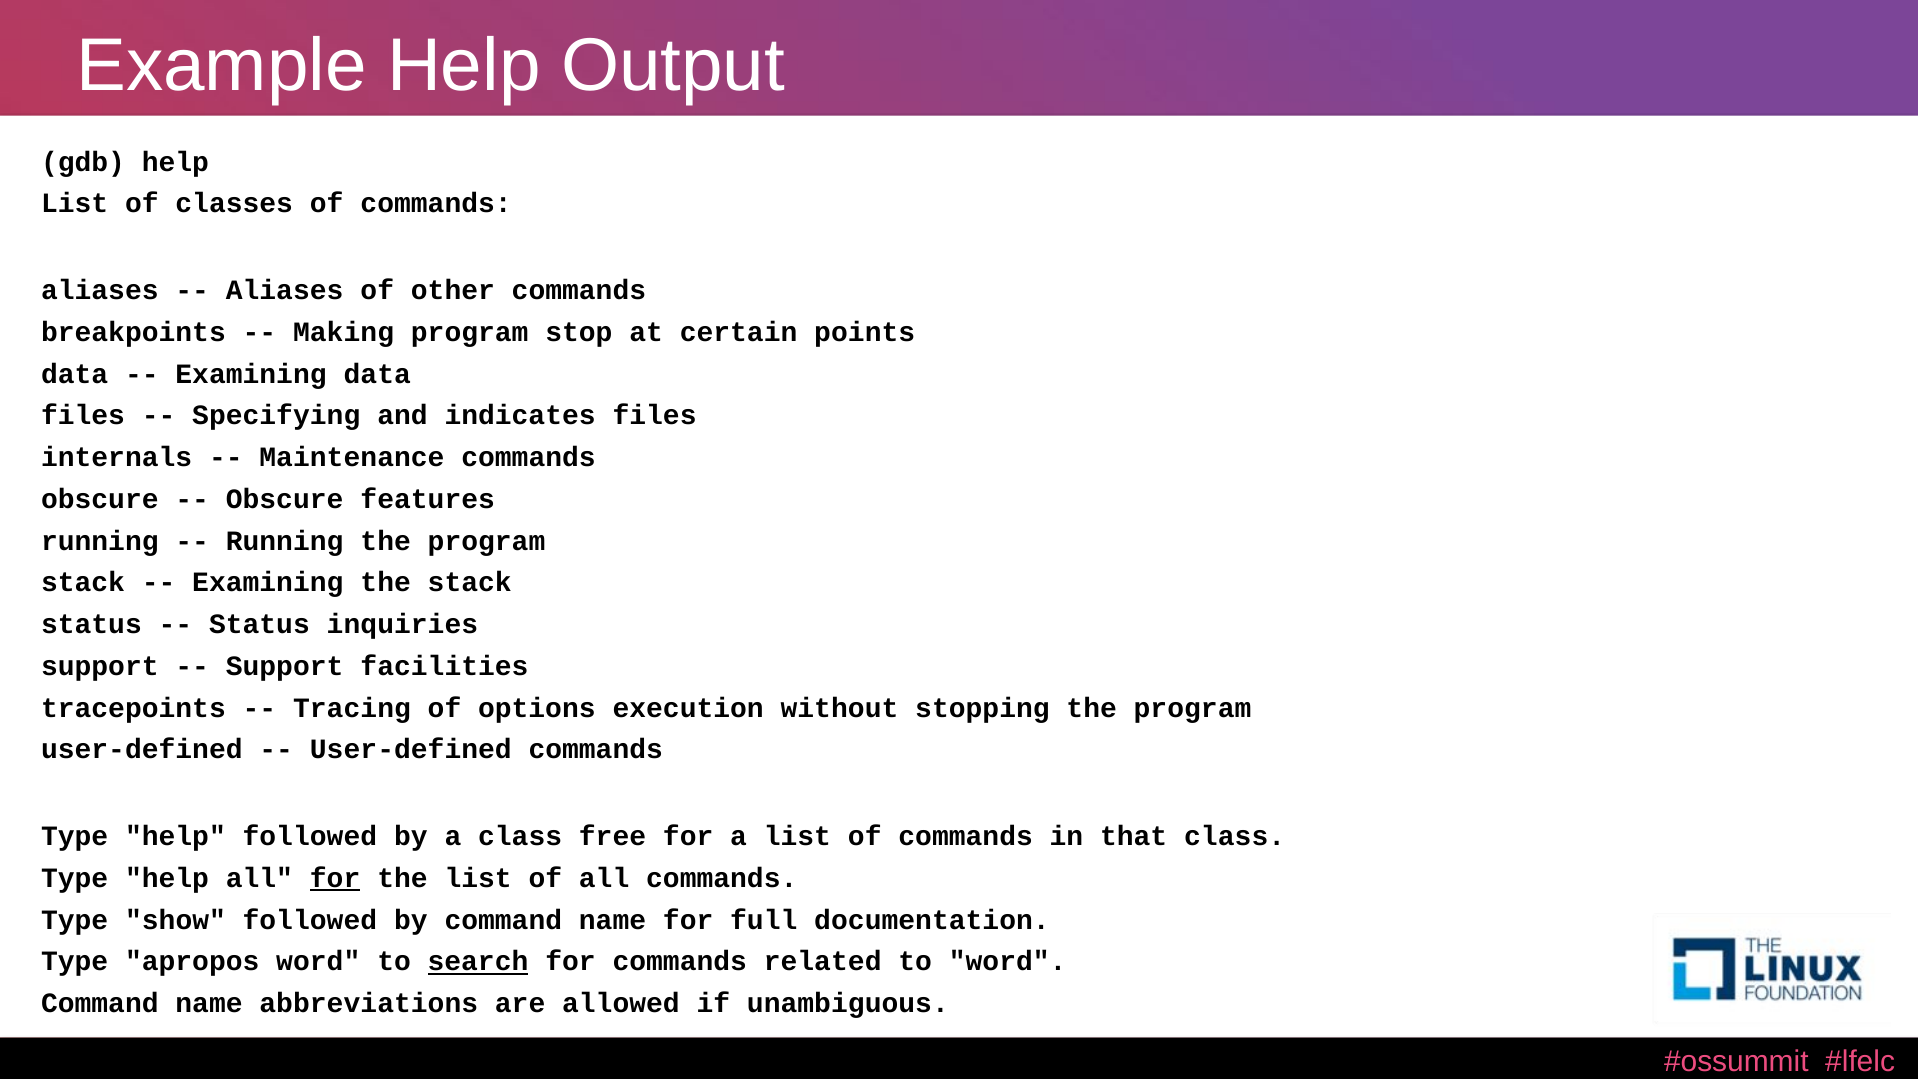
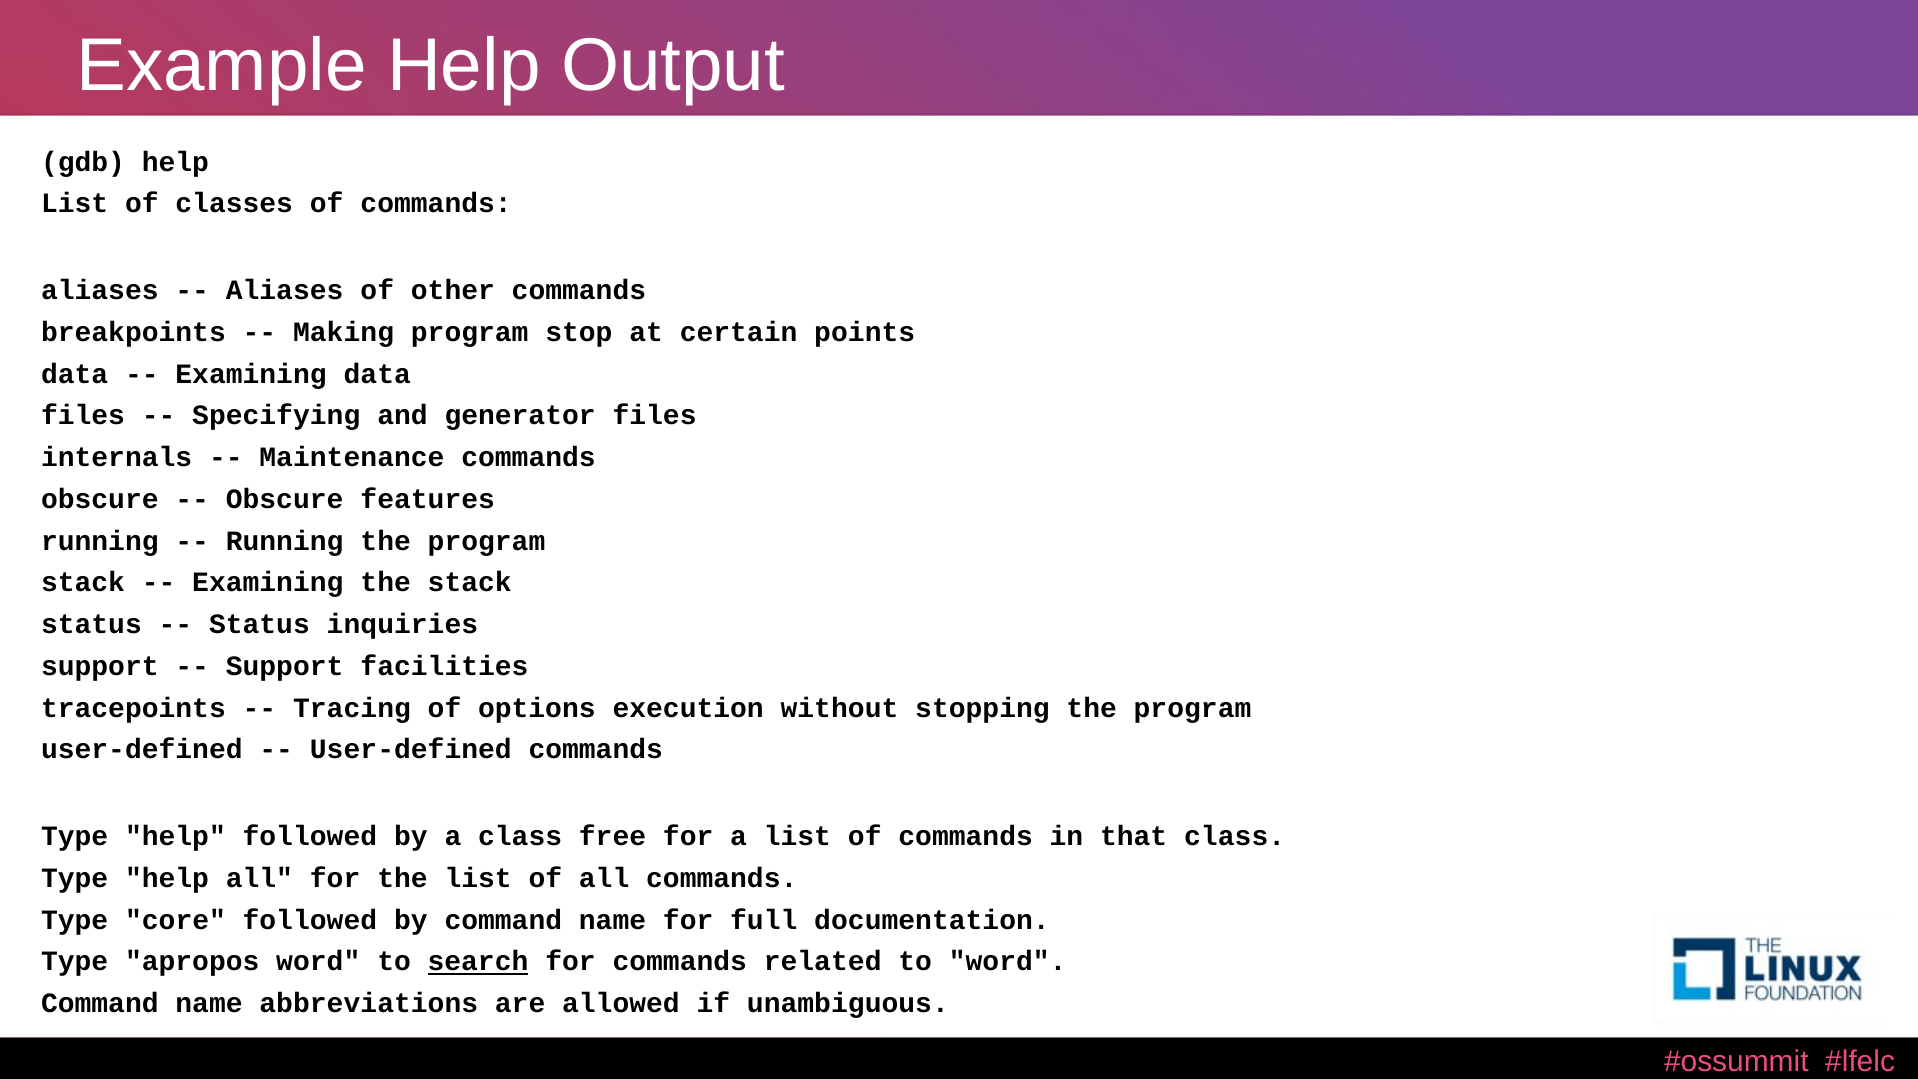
indicates: indicates -> generator (520, 416)
for underline: present -> none (335, 878)
show: show -> core (175, 920)
